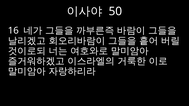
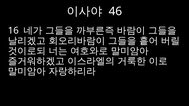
50: 50 -> 46 (115, 11)
